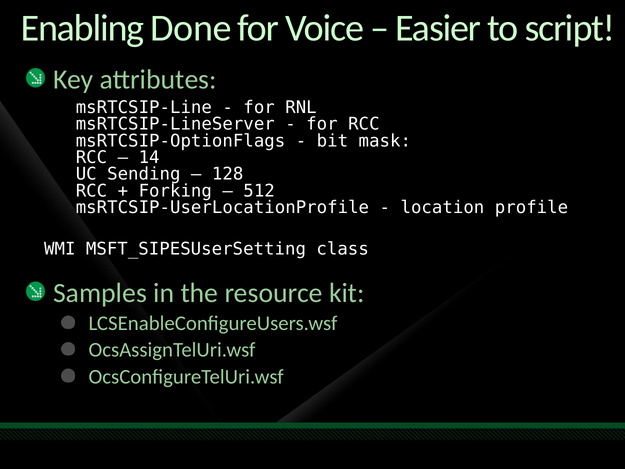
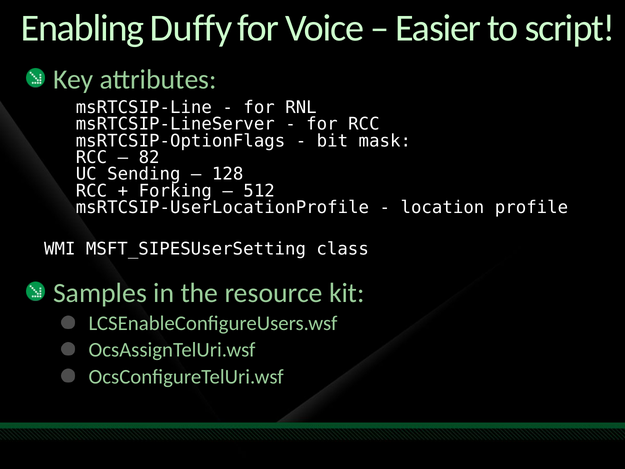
Done: Done -> Duffy (191, 28)
14: 14 -> 82 (149, 157)
